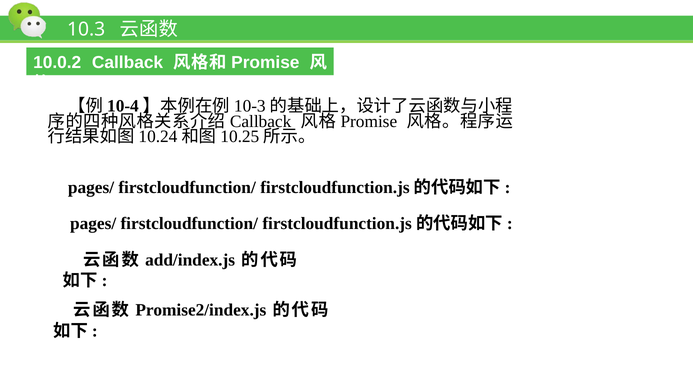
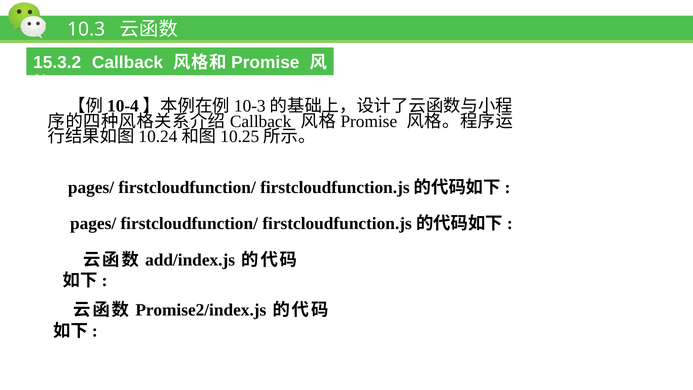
10.0.2: 10.0.2 -> 15.3.2 (57, 63)
